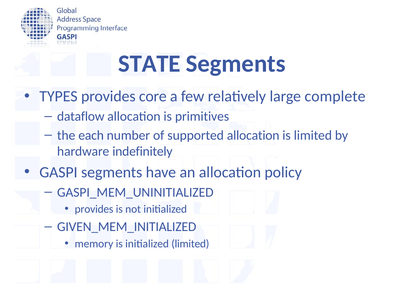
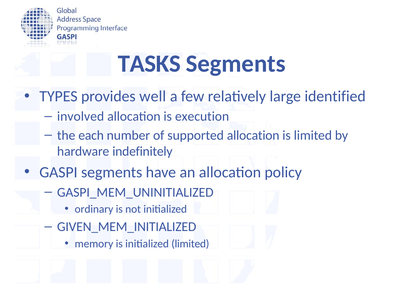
STATE: STATE -> TASKS (149, 64)
core: core -> well (153, 96)
complete: complete -> identified (335, 96)
dataflow: dataflow -> involved (81, 116)
primitives: primitives -> execution (202, 116)
provides: provides -> ordinary (94, 209)
